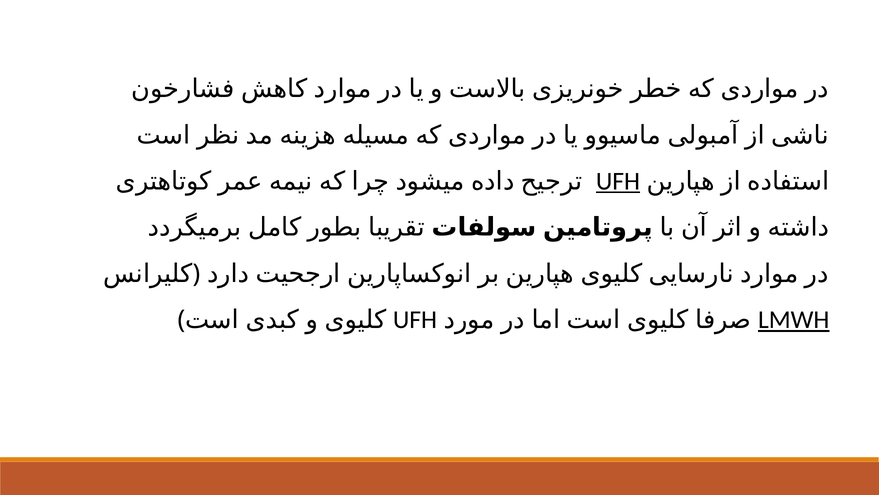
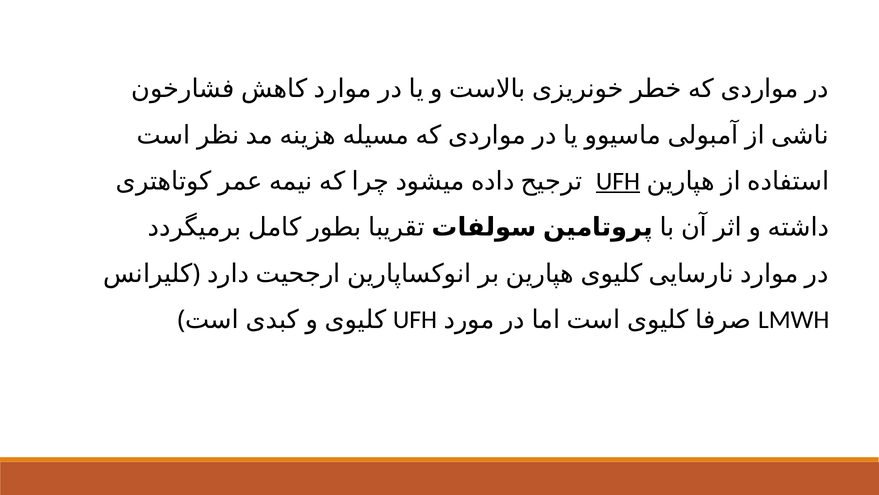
LMWH underline: present -> none (794, 320)
